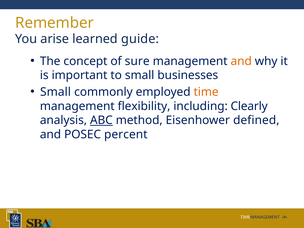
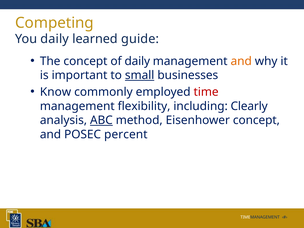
Remember: Remember -> Competing (54, 23)
You arise: arise -> daily (55, 39)
of sure: sure -> daily (137, 61)
small underline: none -> present (140, 75)
Small: Small -> Know (56, 92)
time colour: orange -> red (206, 92)
Eisenhower defined: defined -> concept (256, 120)
